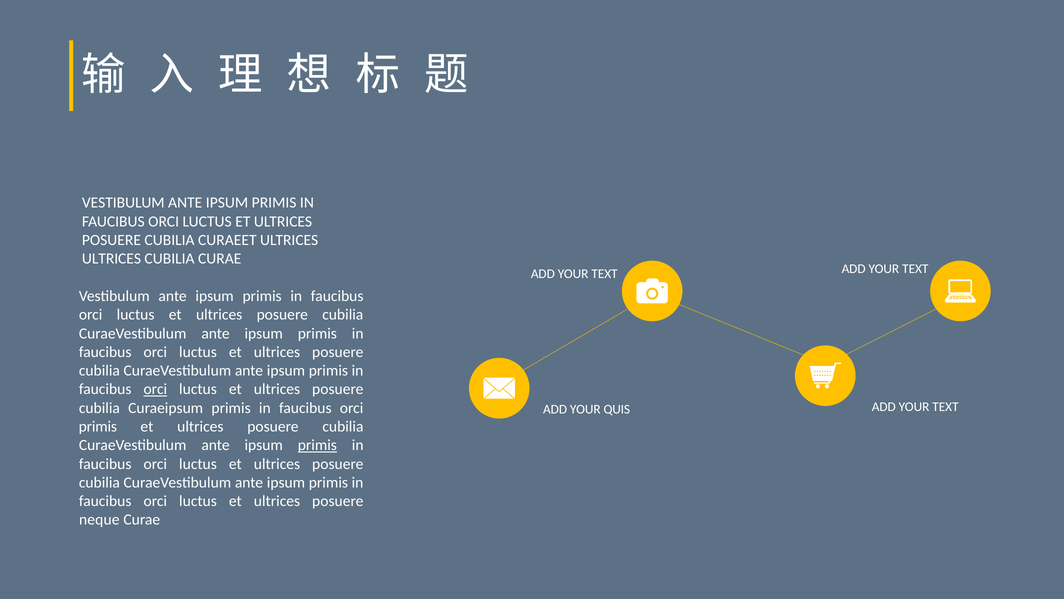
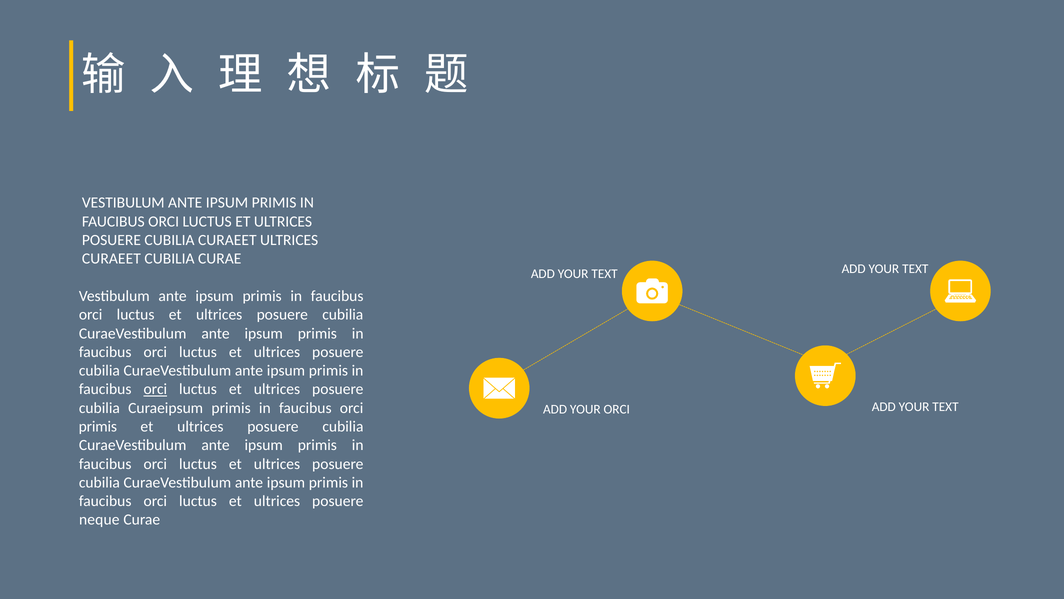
ULTRICES: ULTRICES -> CURAEET (111, 259)
YOUR QUIS: QUIS -> ORCI (617, 409)
primis underline: present -> none (317, 445)
